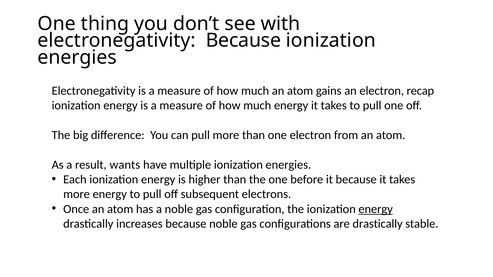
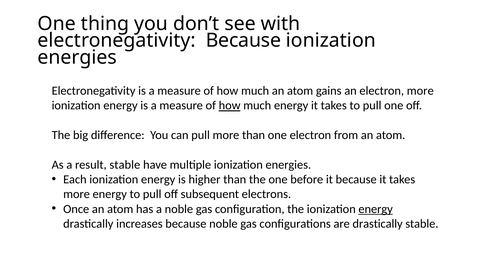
electron recap: recap -> more (420, 91)
how underline: none -> present (230, 106)
result wants: wants -> stable (125, 165)
